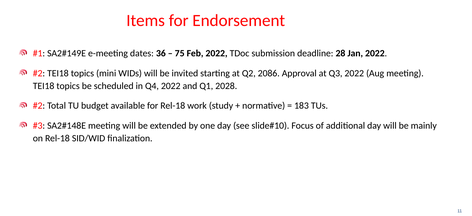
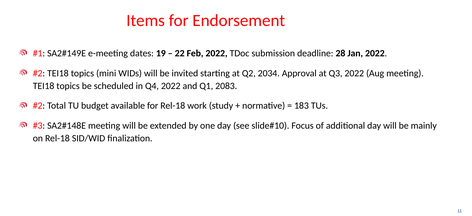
36: 36 -> 19 (161, 53)
75: 75 -> 22 (180, 53)
2086: 2086 -> 2034 (269, 73)
2028: 2028 -> 2083 (226, 86)
